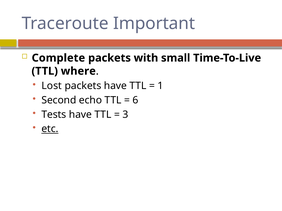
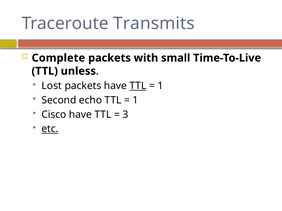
Important: Important -> Transmits (154, 24)
where: where -> unless (78, 71)
TTL underline: none -> present (138, 86)
6: 6 -> 1 (135, 100)
Tests: Tests -> Cisco (54, 115)
